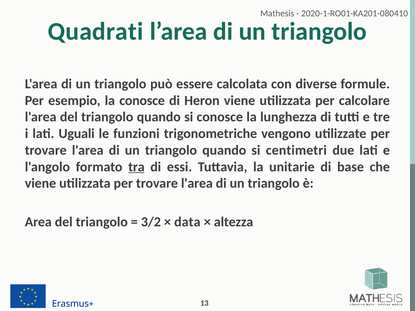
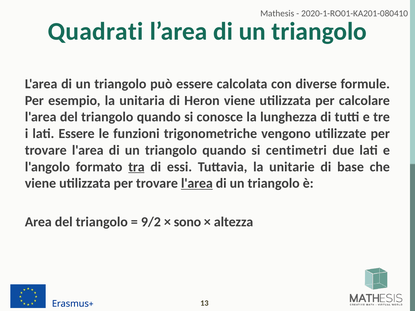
la conosce: conosce -> unitaria (142, 101)
lati Uguali: Uguali -> Essere (77, 134)
l'area underline: none -> present (197, 184)
3/2: 3/2 -> 9/2 (151, 222)
data: data -> sono (187, 222)
